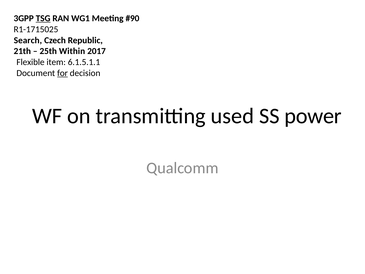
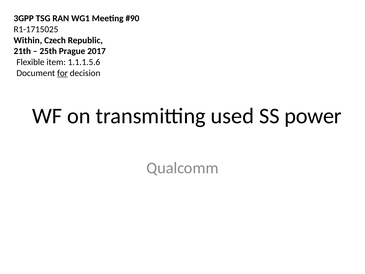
TSG underline: present -> none (43, 18)
Search: Search -> Within (28, 40)
Within: Within -> Prague (72, 51)
6.1.5.1.1: 6.1.5.1.1 -> 1.1.1.5.6 (84, 62)
